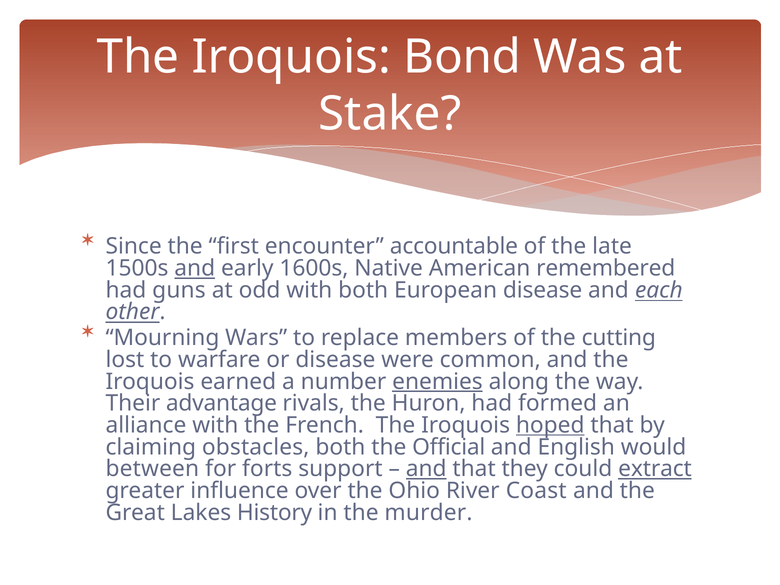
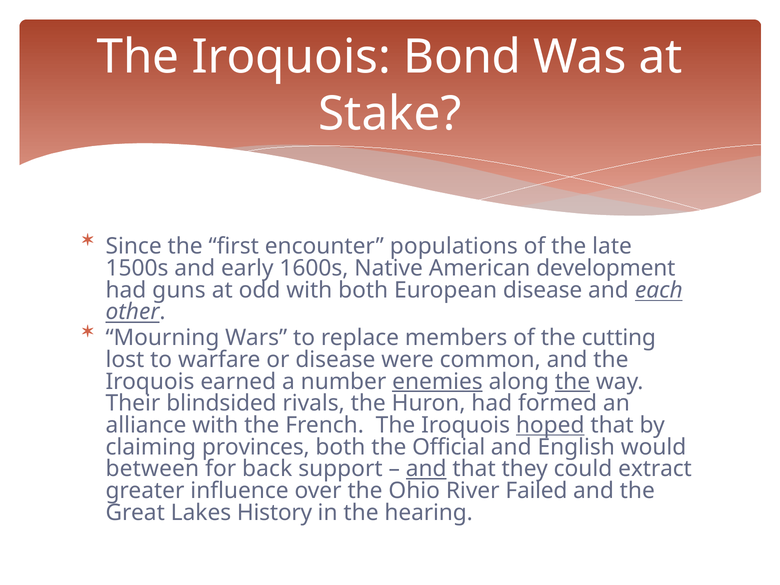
accountable: accountable -> populations (454, 246)
and underline: present -> none (195, 268)
remembered: remembered -> development (606, 268)
the underline: none -> present (573, 382)
advantage: advantage -> blindsided (221, 403)
obstacles: obstacles -> provinces (256, 447)
forts: forts -> back (267, 469)
extract underline: present -> none (655, 469)
Coast: Coast -> Failed (536, 491)
murder: murder -> hearing (429, 513)
